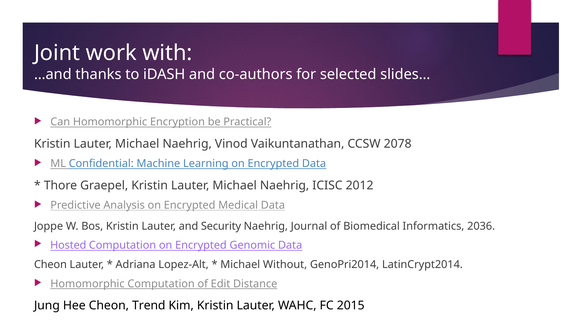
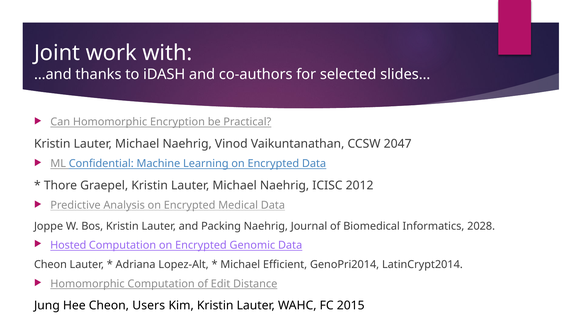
2078: 2078 -> 2047 (398, 143)
Security: Security -> Packing (221, 226)
2036: 2036 -> 2028 (481, 226)
Without: Without -> Efficient (285, 264)
Trend: Trend -> Users (149, 305)
